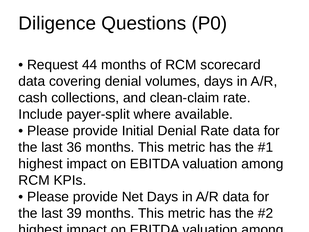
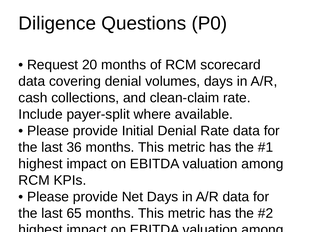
44: 44 -> 20 (90, 65)
39: 39 -> 65 (74, 213)
